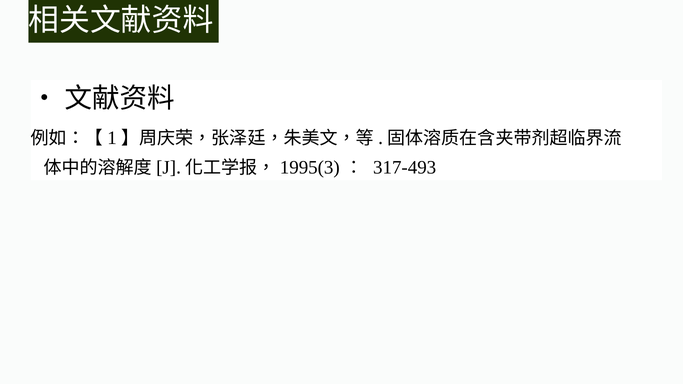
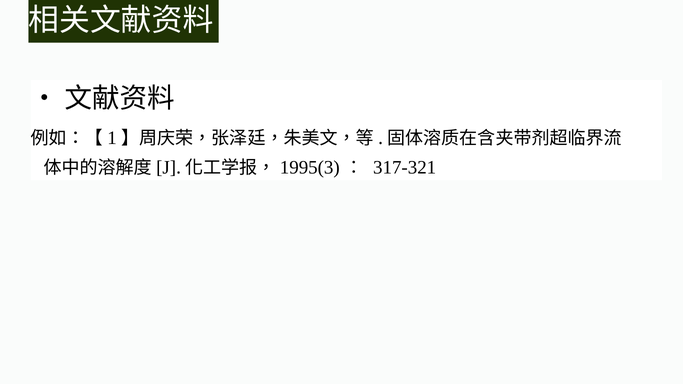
317-493: 317-493 -> 317-321 (405, 167)
